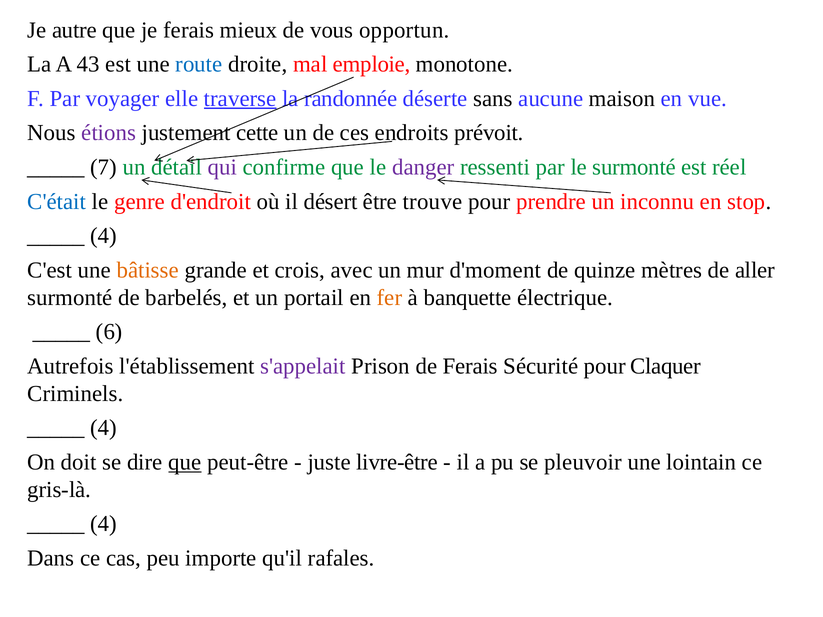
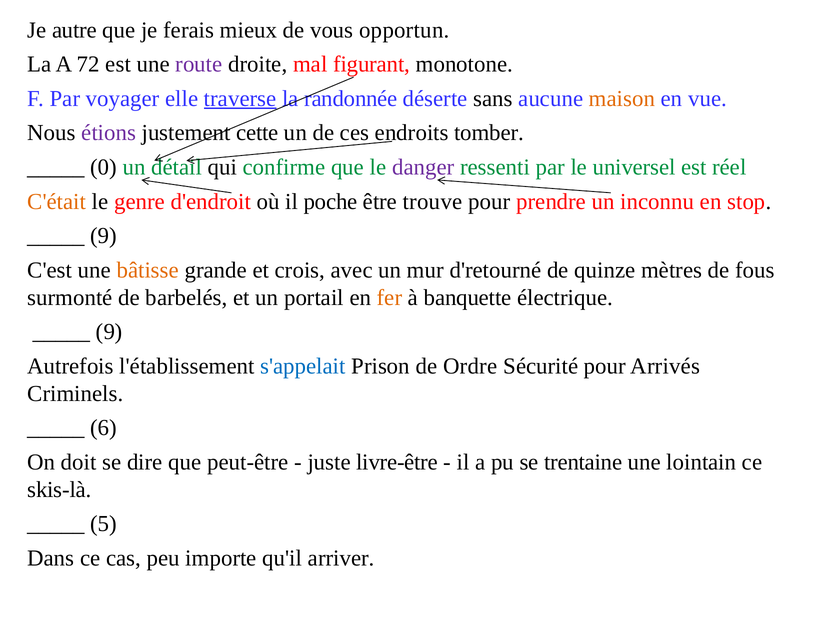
43: 43 -> 72 (88, 64)
route colour: blue -> purple (199, 64)
emploie: emploie -> figurant (372, 64)
maison colour: black -> orange (622, 99)
prévoit: prévoit -> tomber (489, 133)
7: 7 -> 0 (104, 167)
qui colour: purple -> black (222, 167)
le surmonté: surmonté -> universel (634, 167)
C'était colour: blue -> orange (57, 202)
désert: désert -> poche (331, 202)
4: 4 -> 9 (104, 236)
d'moment: d'moment -> d'retourné (495, 270)
aller: aller -> fous (755, 270)
6: 6 -> 9 (109, 332)
s'appelait colour: purple -> blue (303, 366)
de Ferais: Ferais -> Ordre (470, 366)
Claquer: Claquer -> Arrivés (665, 366)
4: 4 -> 6 (104, 428)
que underline: present -> none (185, 462)
pleuvoir: pleuvoir -> trentaine (583, 462)
gris-là: gris-là -> skis-là (59, 490)
4: 4 -> 5 (104, 524)
rafales: rafales -> arriver (341, 558)
